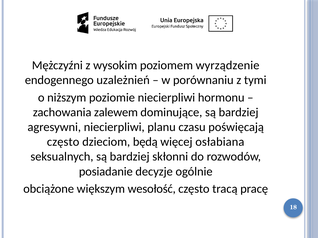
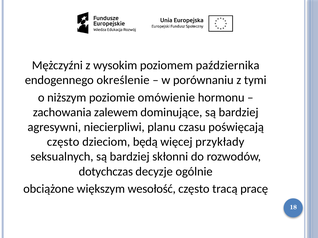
wyrządzenie: wyrządzenie -> października (228, 65)
uzależnień: uzależnień -> określenie (123, 80)
poziomie niecierpliwi: niecierpliwi -> omówienie (166, 98)
osłabiana: osłabiana -> przykłady (220, 142)
posiadanie: posiadanie -> dotychczas (106, 172)
